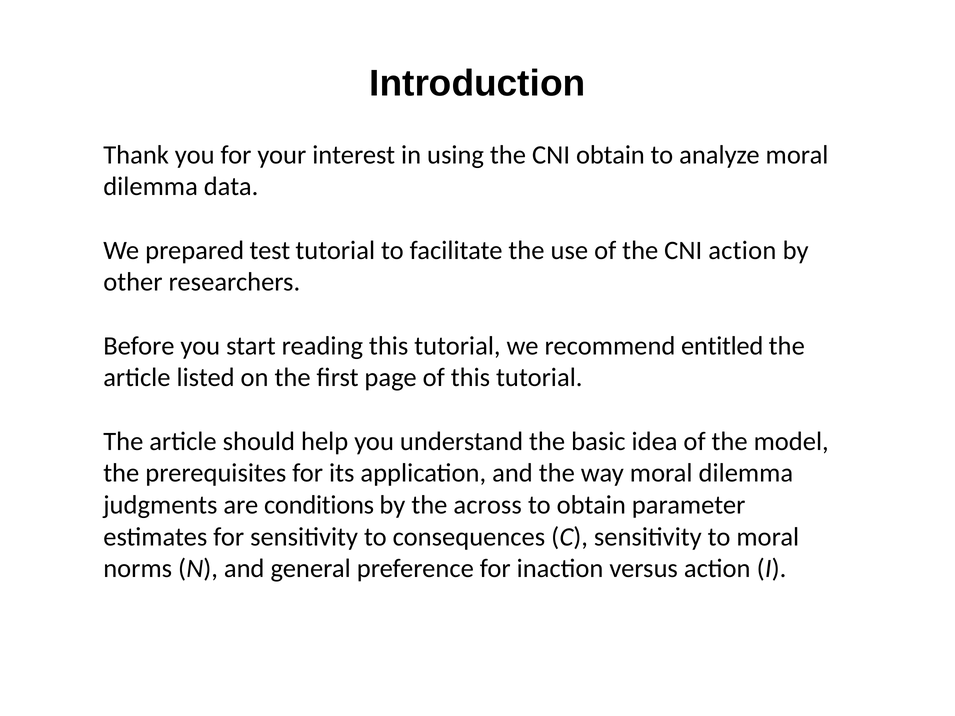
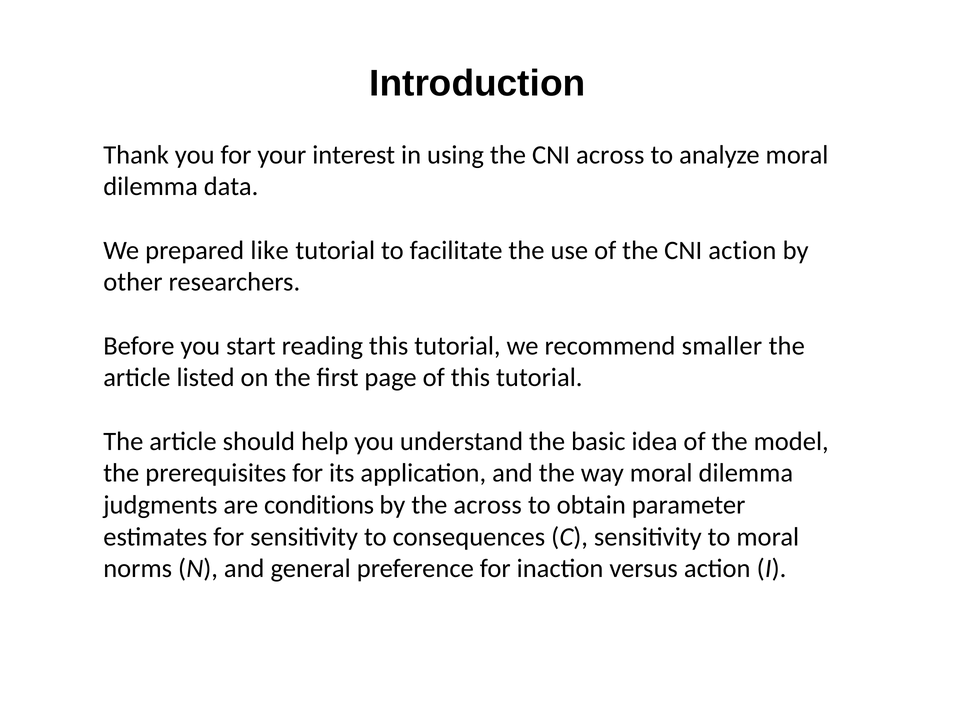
CNI obtain: obtain -> across (610, 155)
test: test -> like (270, 250)
entitled: entitled -> smaller (722, 346)
